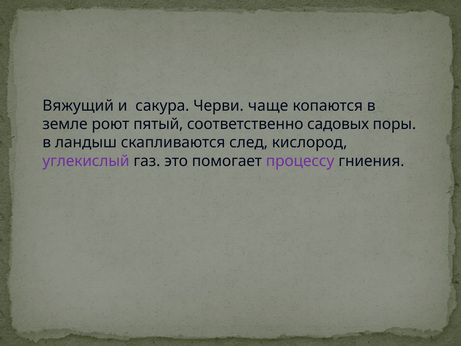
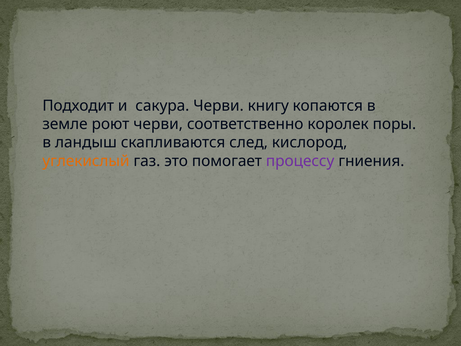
Вяжущий: Вяжущий -> Подходит (78, 106)
чаще: чаще -> книгу (268, 106)
роют пятый: пятый -> черви (158, 124)
садовых: садовых -> королек (338, 124)
углекислый colour: purple -> orange (86, 161)
